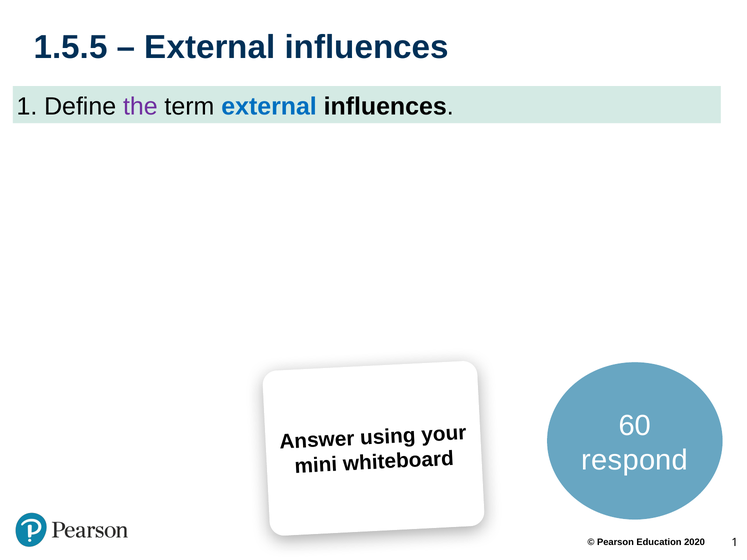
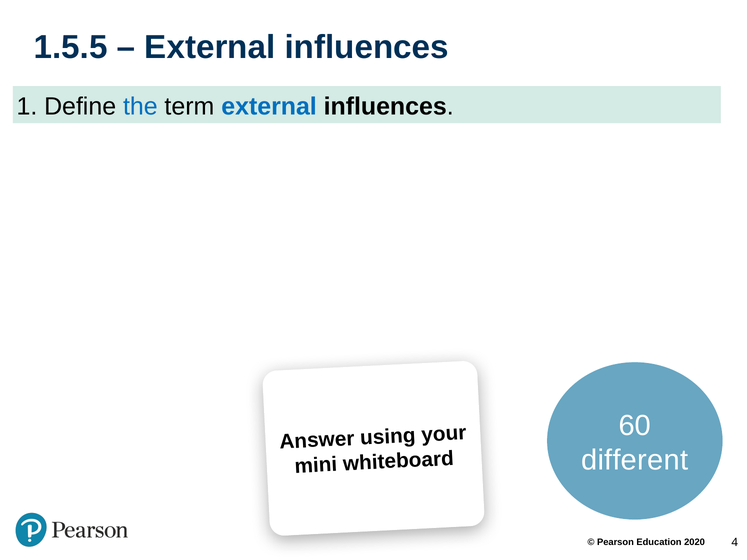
the colour: purple -> blue (140, 106)
respond: respond -> different (635, 460)
1: 1 -> 4 (735, 543)
